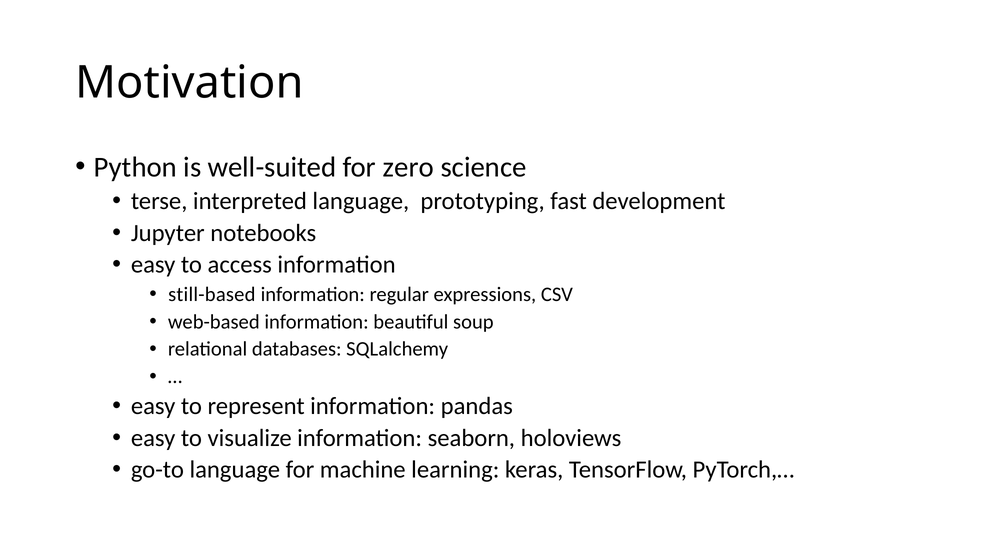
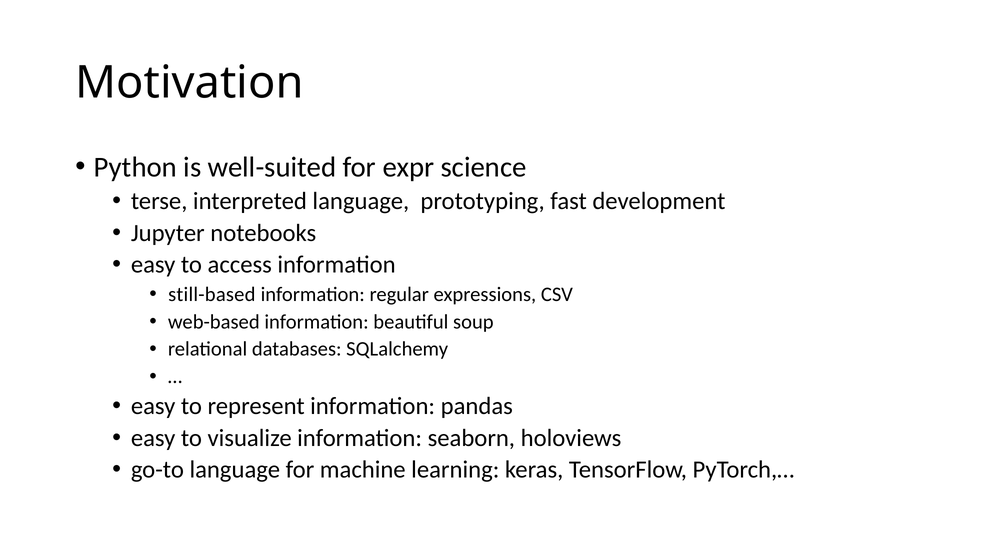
zero: zero -> expr (408, 167)
